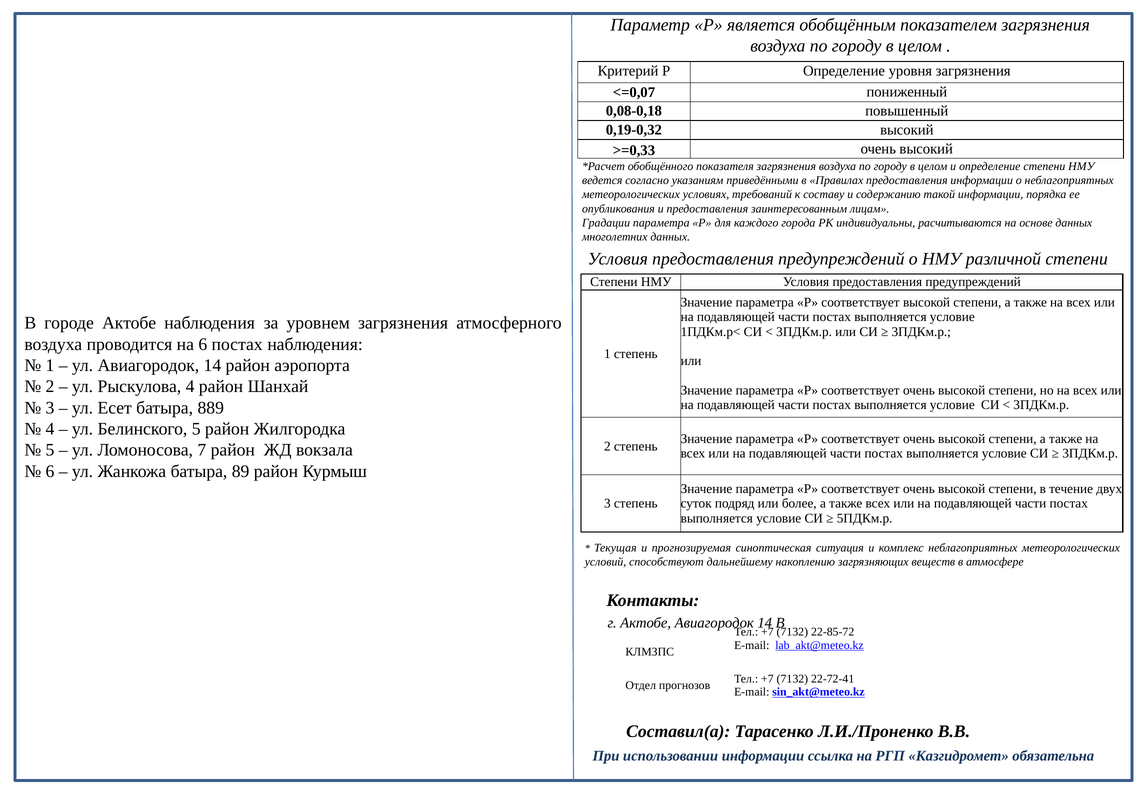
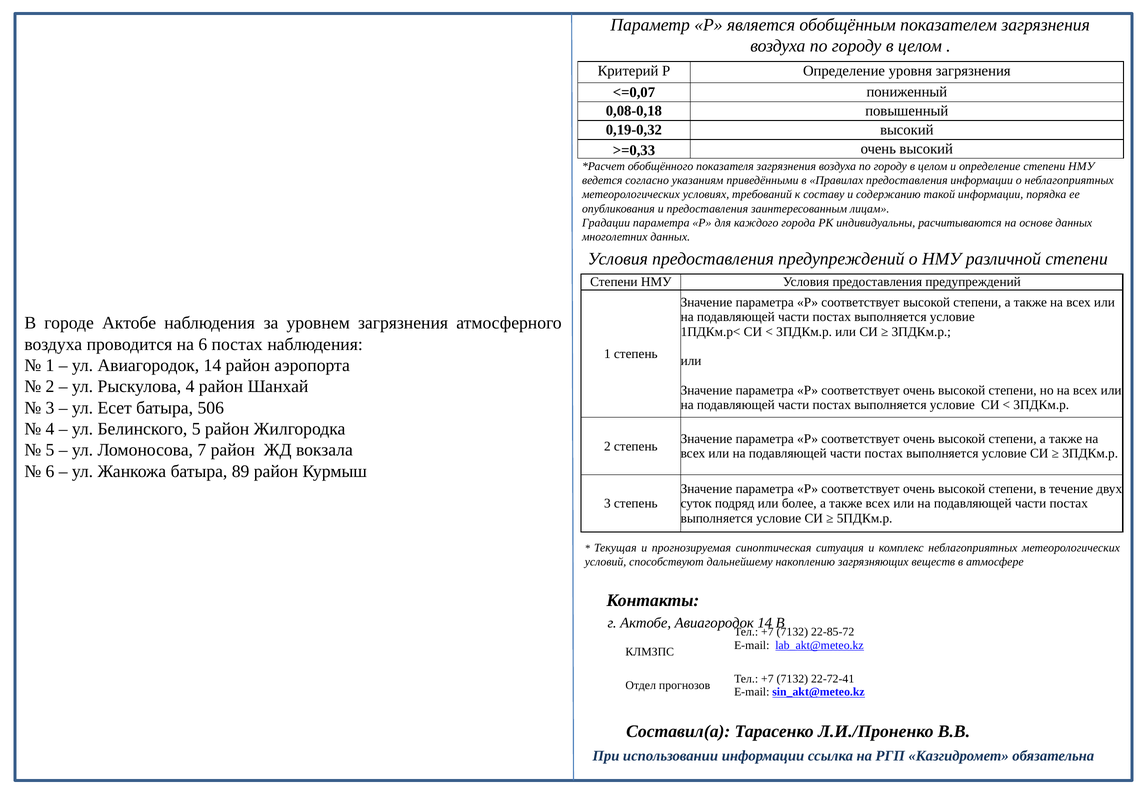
889: 889 -> 506 (211, 408)
